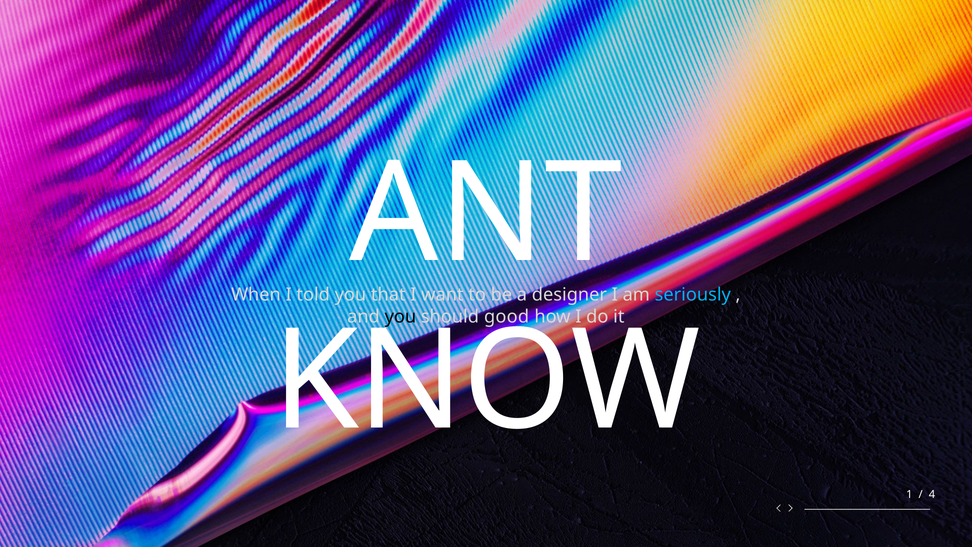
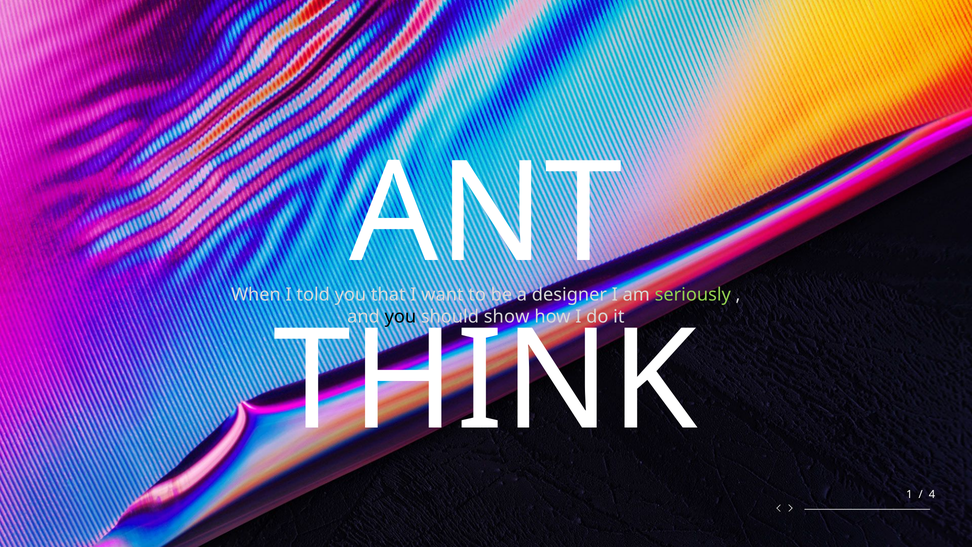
seriously colour: light blue -> light green (693, 295)
good: good -> show (507, 316)
KNOW: KNOW -> THINK (486, 382)
